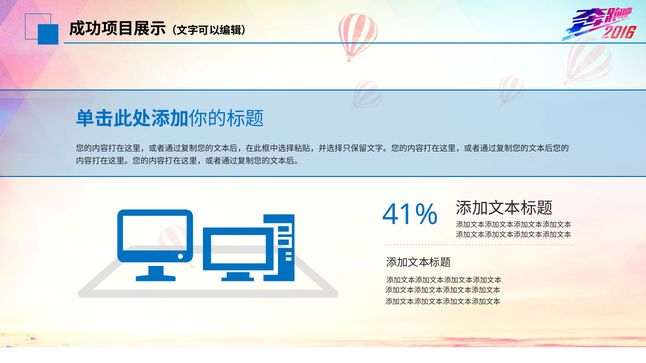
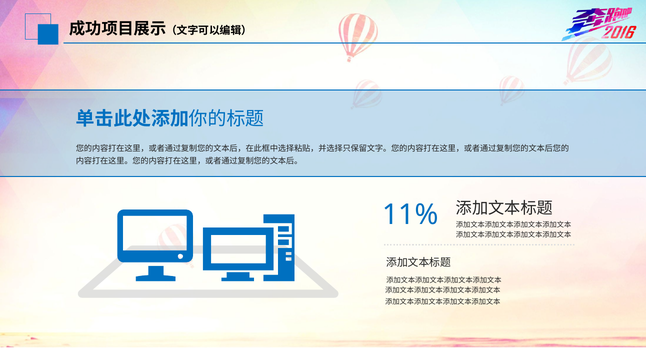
41%: 41% -> 11% (410, 215)
